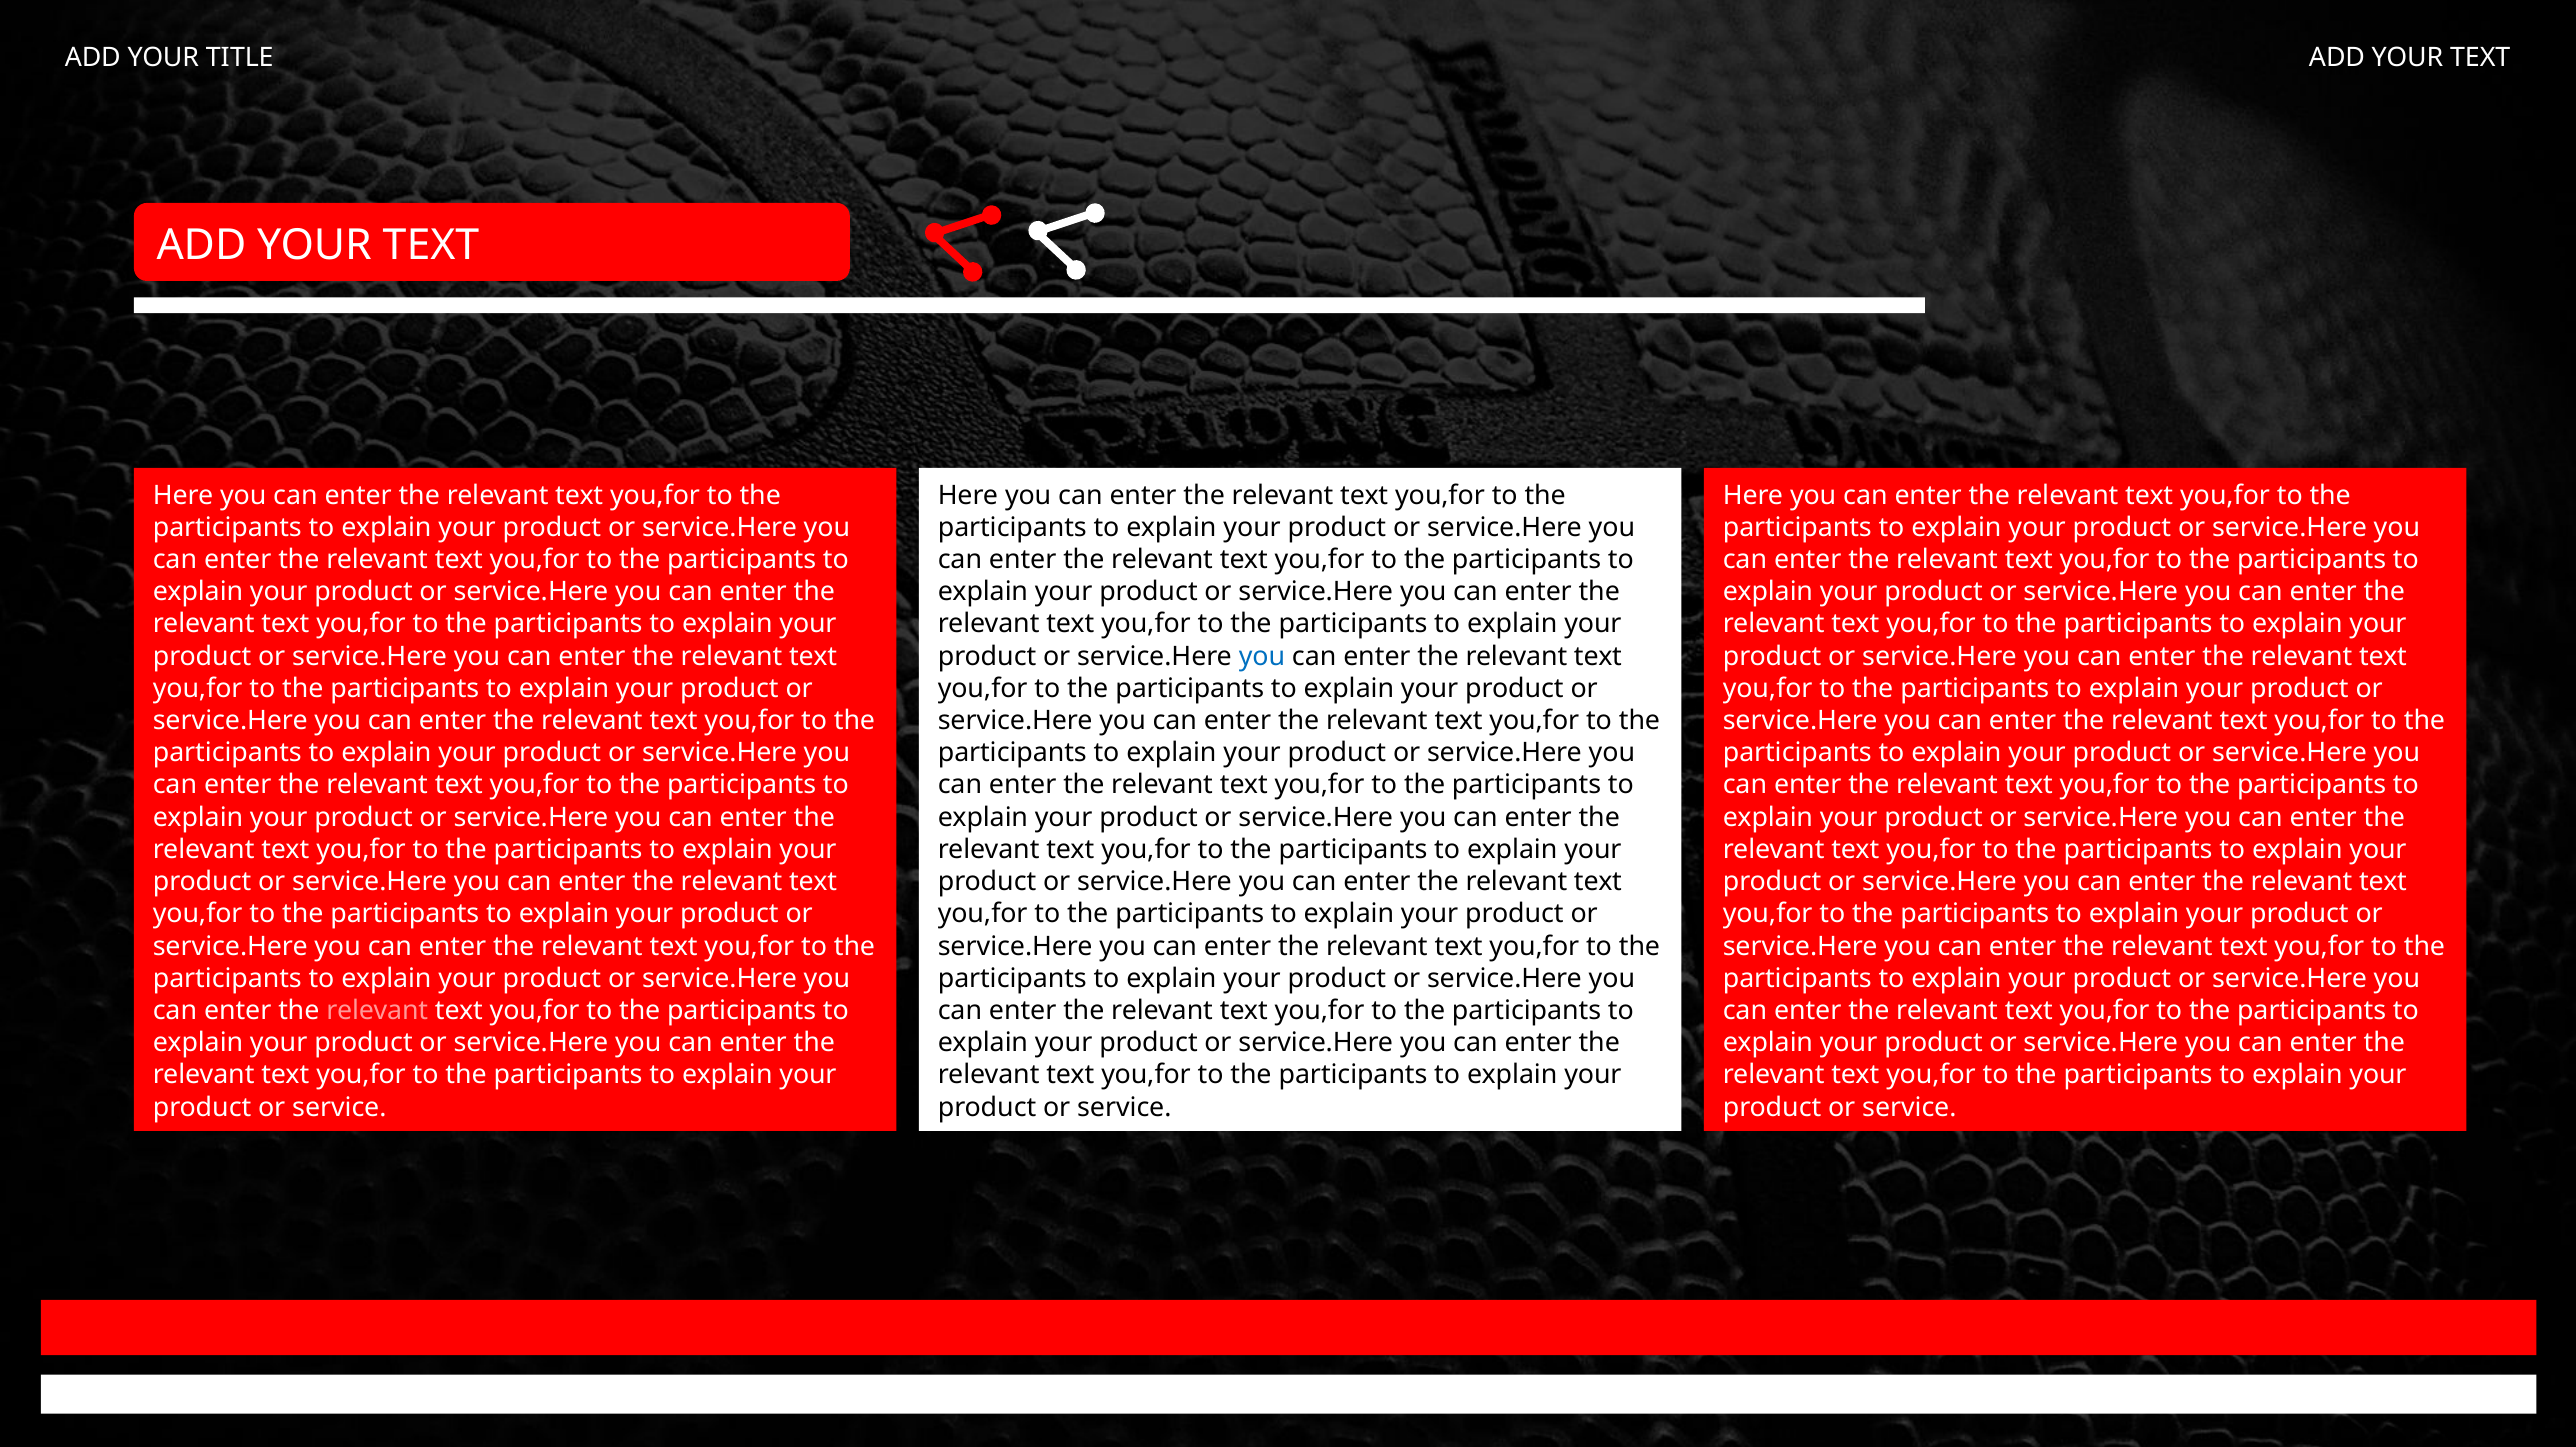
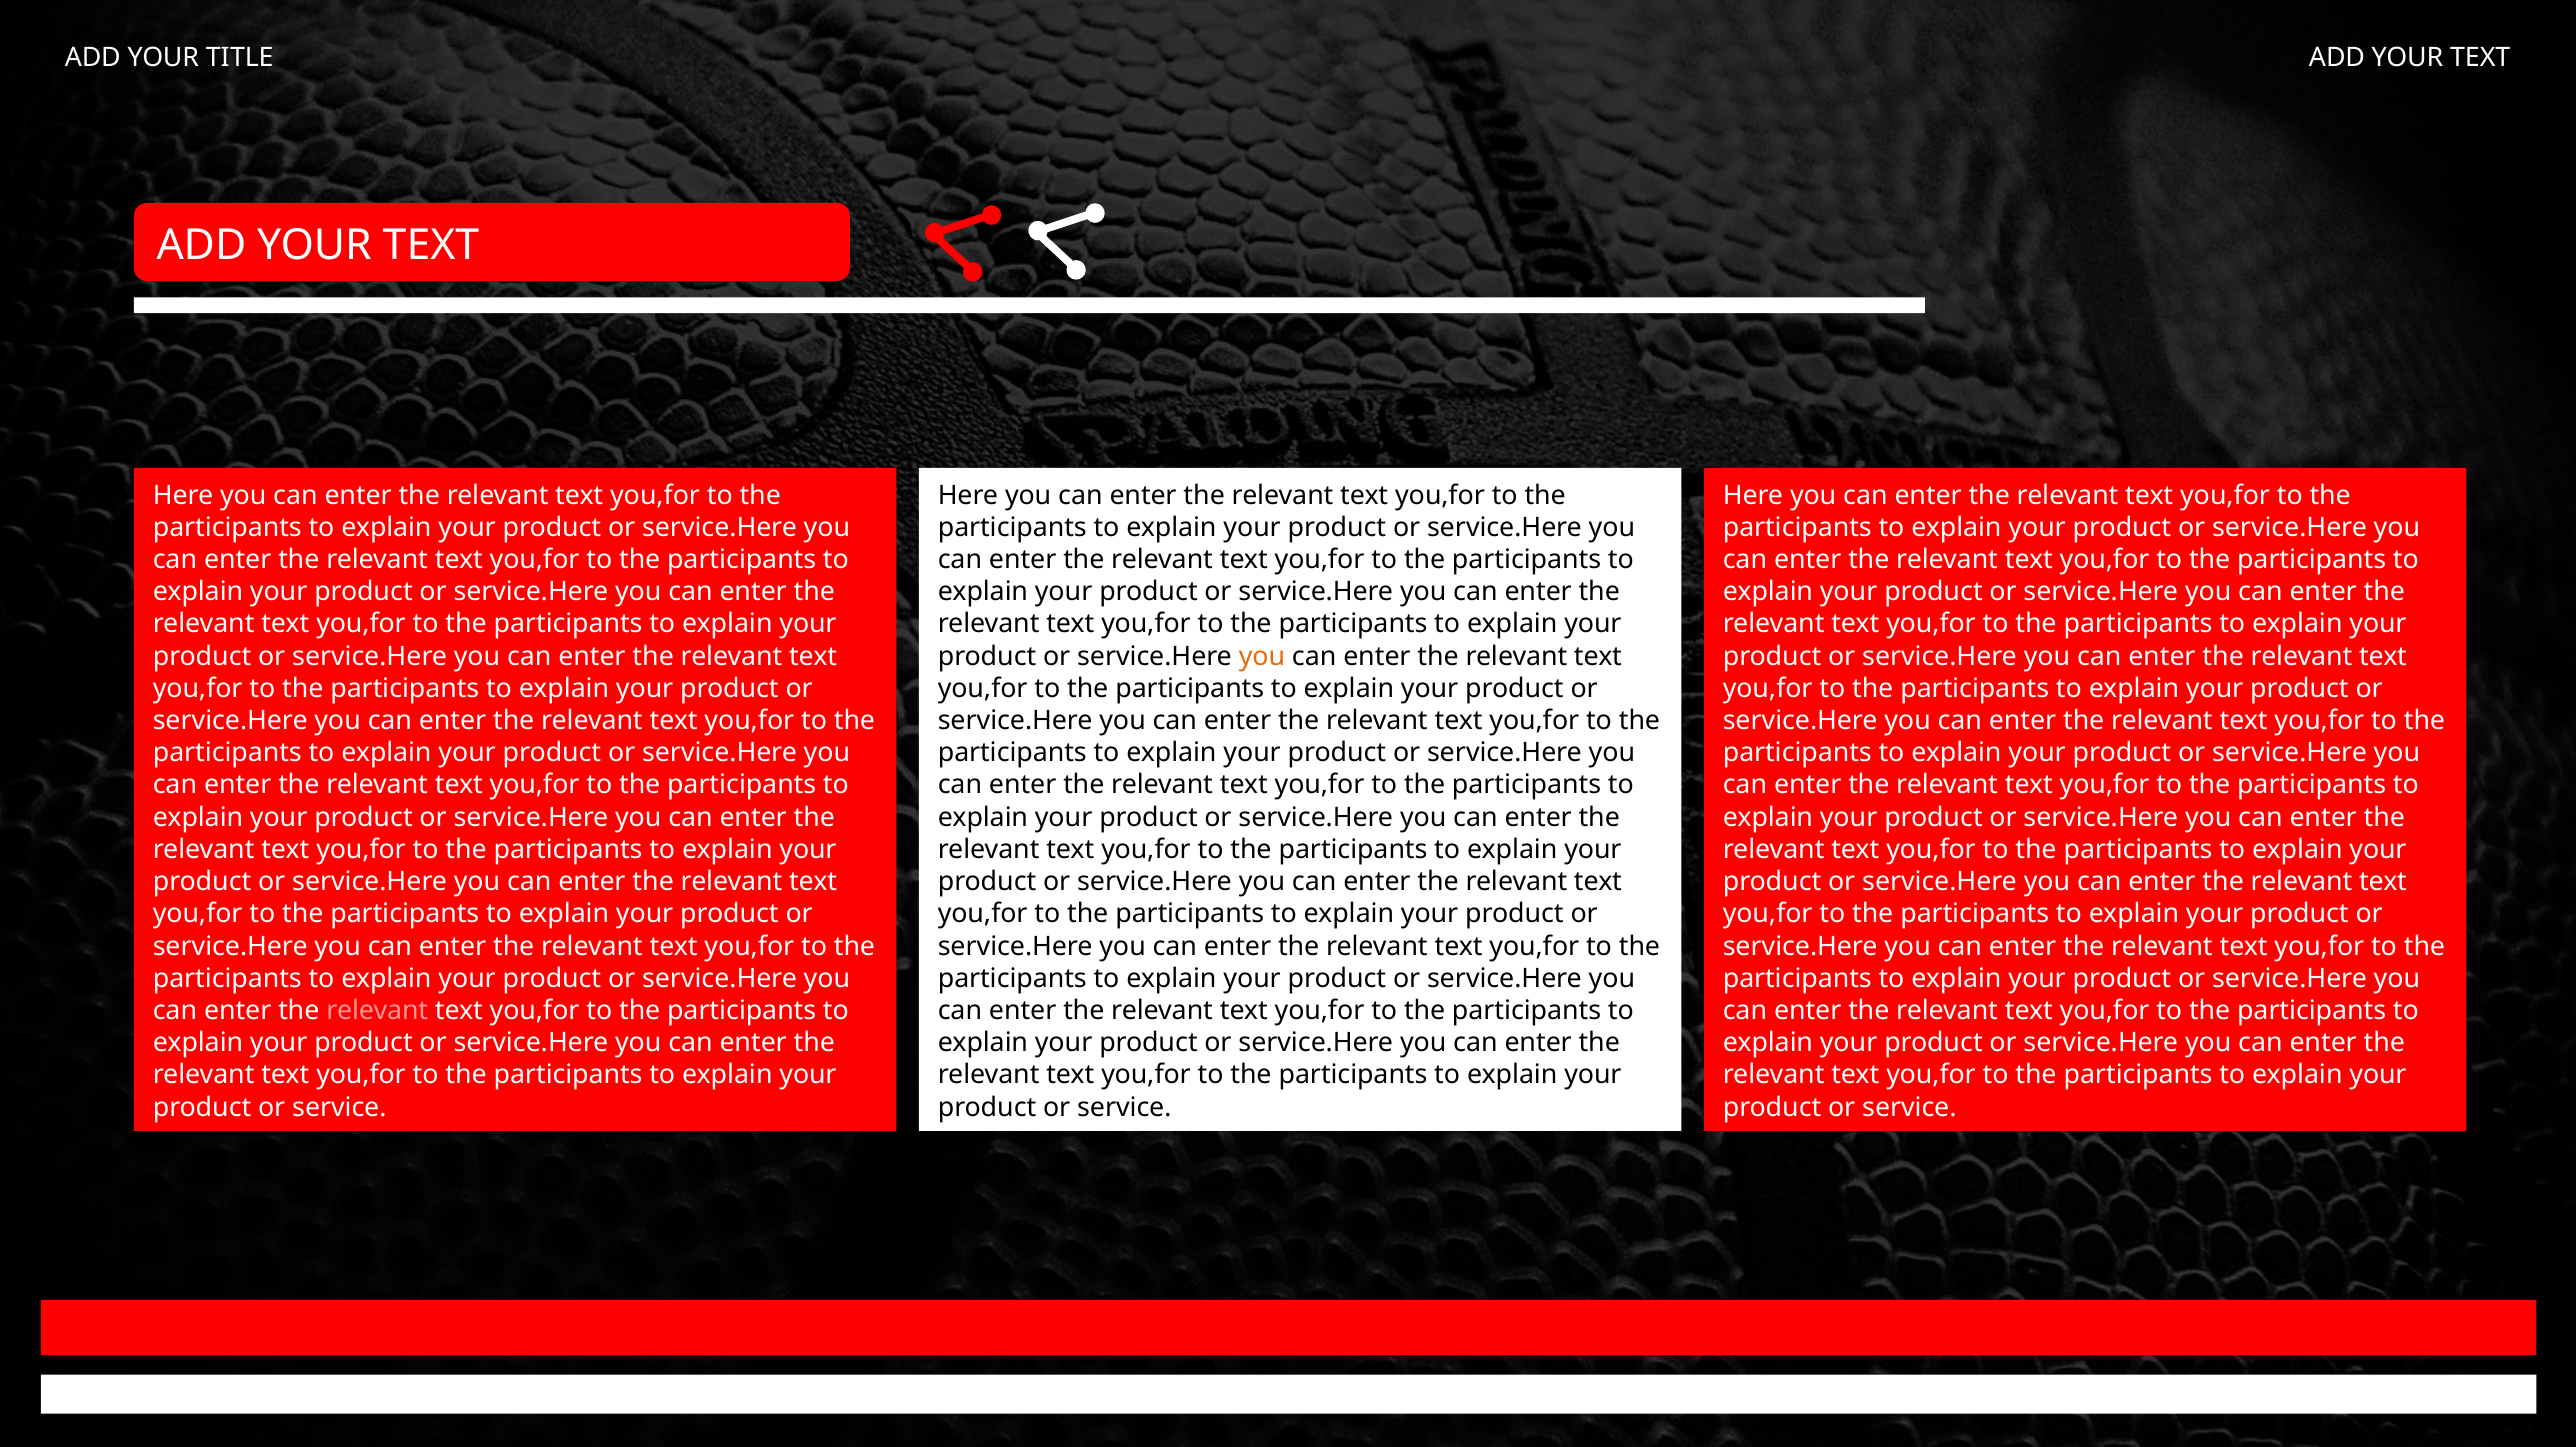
you colour: blue -> orange (1262, 656)
